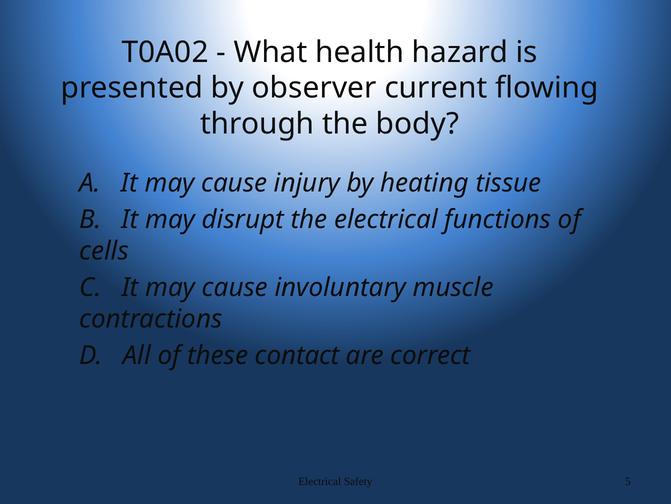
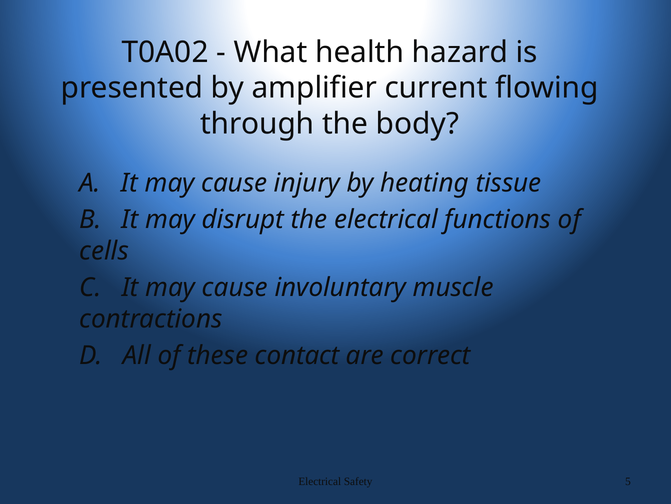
observer: observer -> amplifier (314, 88)
